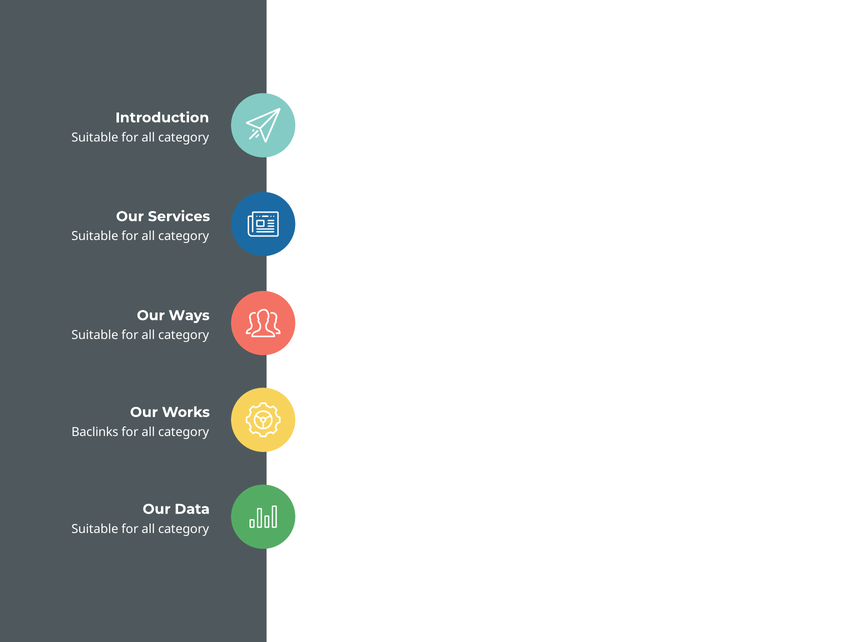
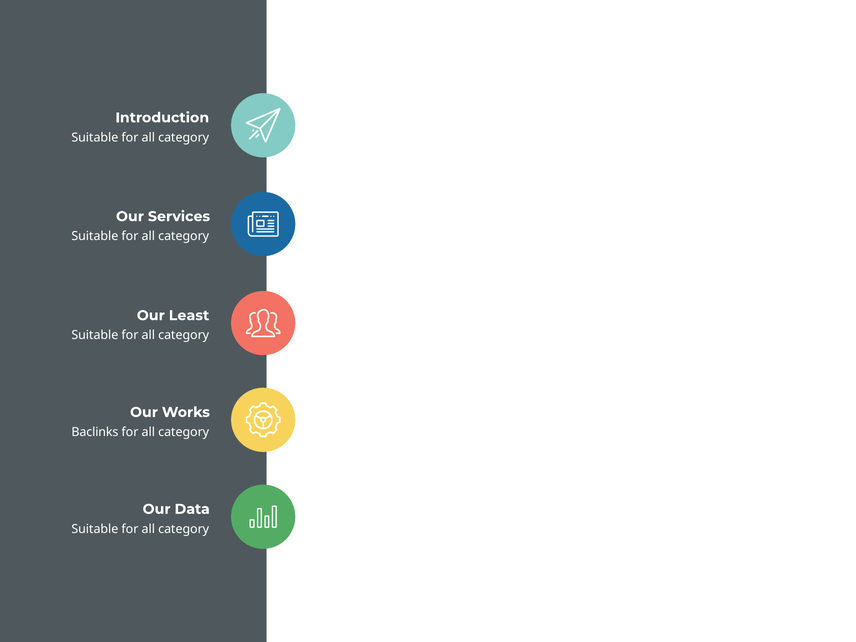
Ways: Ways -> Least (189, 315)
